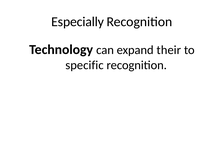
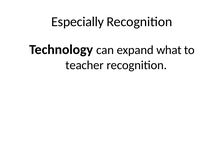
their: their -> what (169, 50)
specific: specific -> teacher (85, 65)
